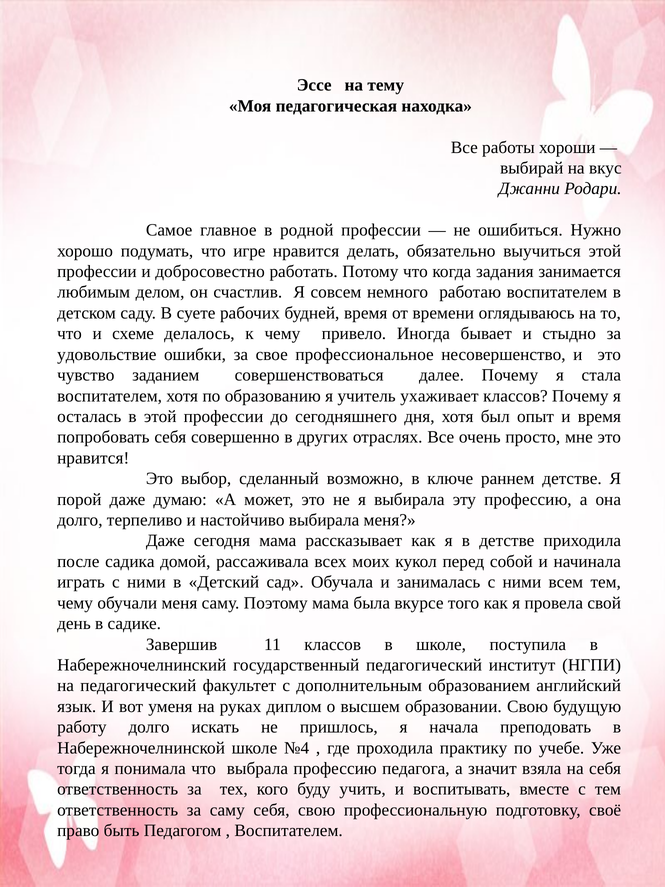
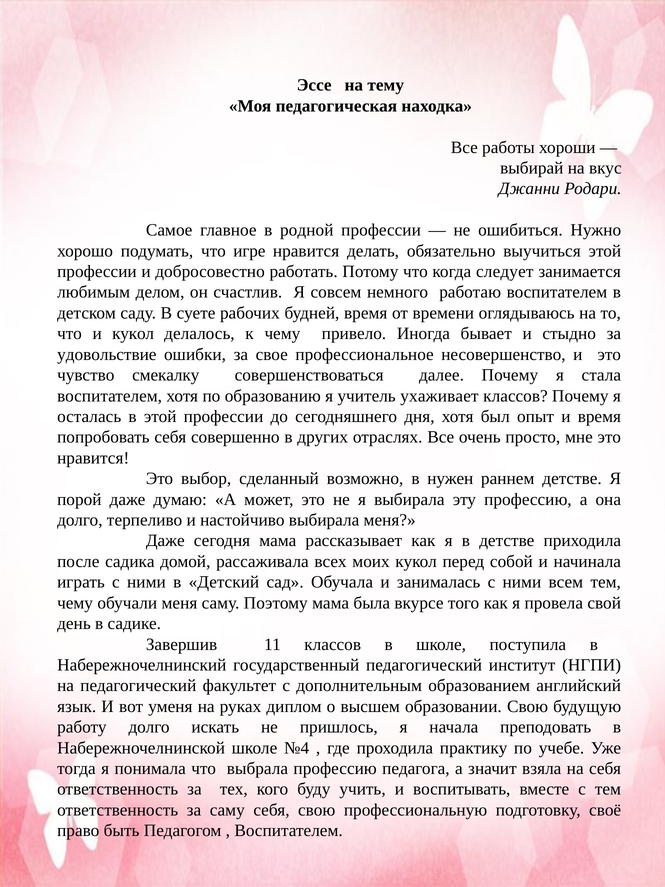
задания: задания -> следует (505, 271)
и схеме: схеме -> кукол (133, 334)
заданием: заданием -> смекалку (166, 375)
ключе: ключе -> нужен (450, 478)
